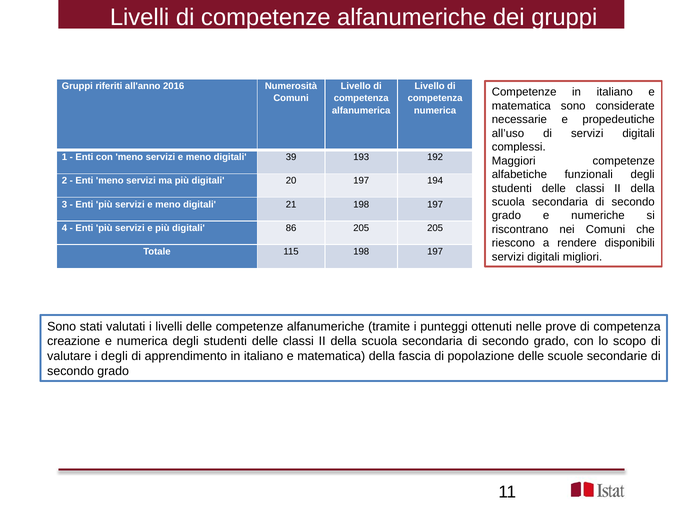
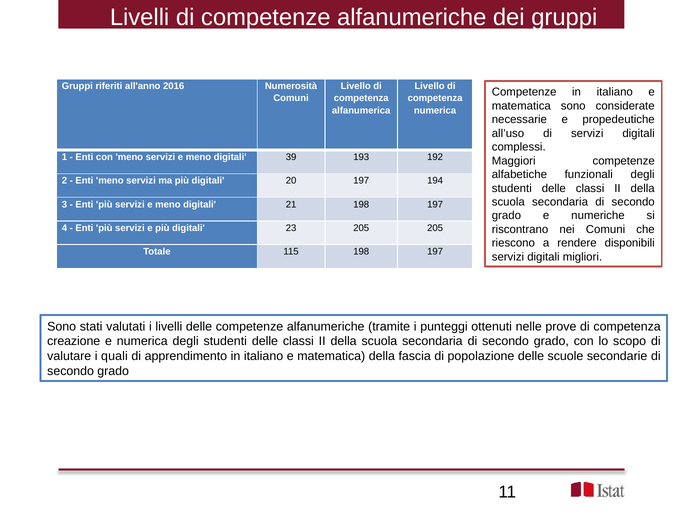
86: 86 -> 23 (291, 228)
i degli: degli -> quali (114, 356)
